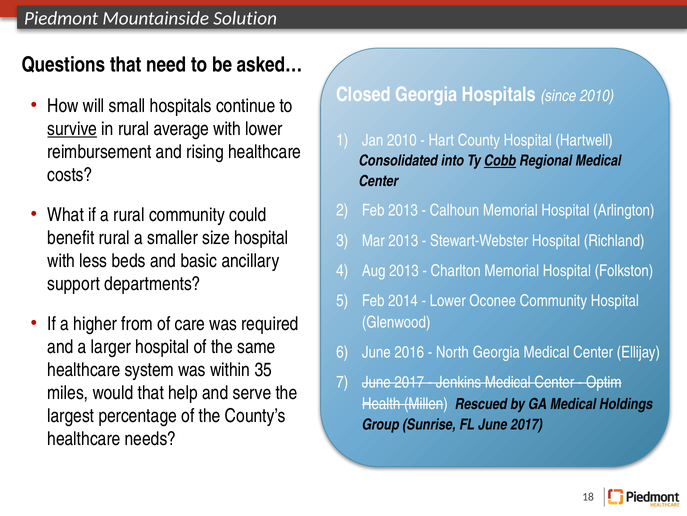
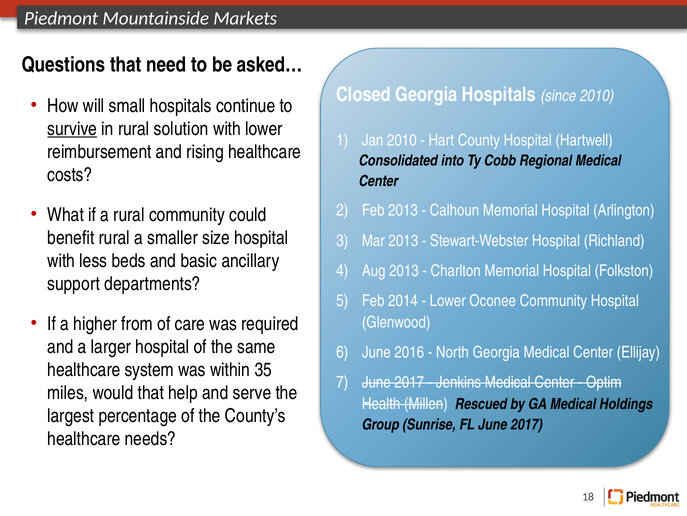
Solution: Solution -> Markets (245, 19)
average: average -> solution (181, 129)
Cobb underline: present -> none (500, 161)
